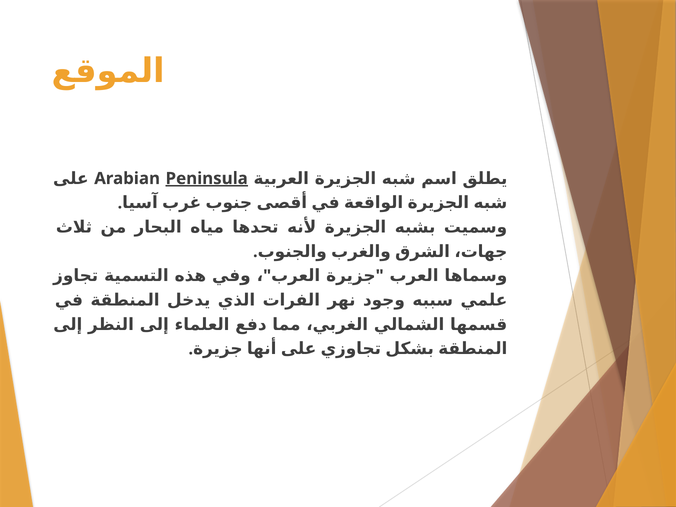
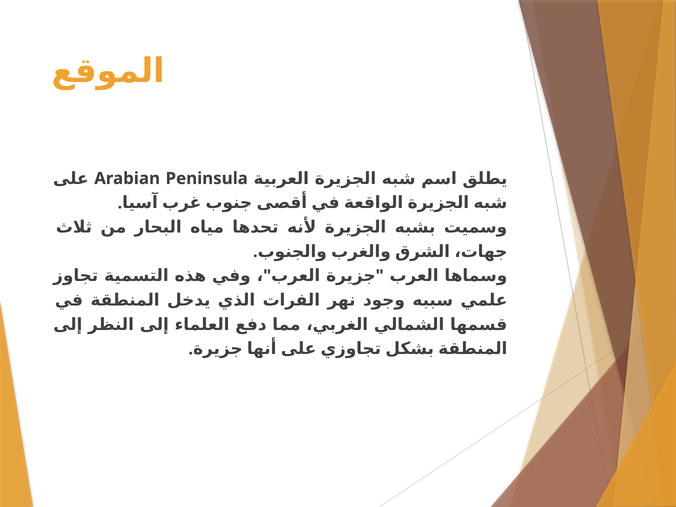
Peninsula underline: present -> none (207, 178)
